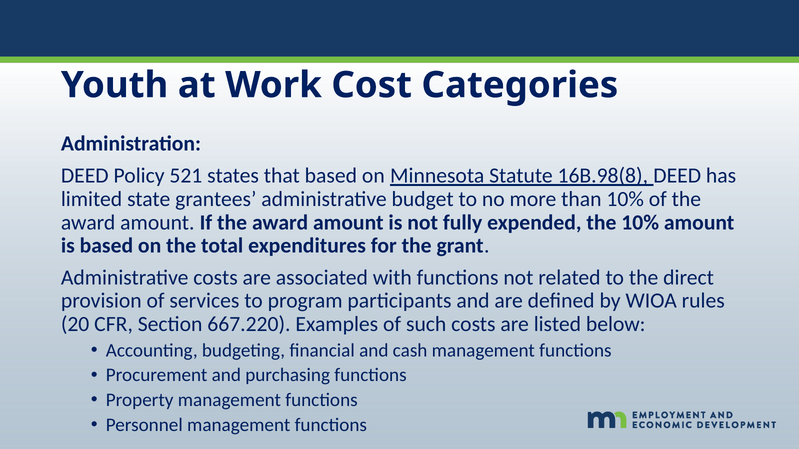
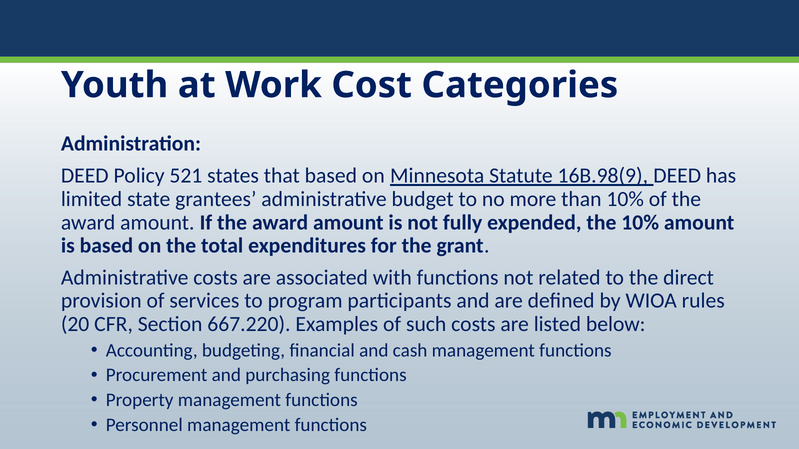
16B.98(8: 16B.98(8 -> 16B.98(9 (603, 176)
